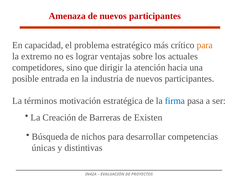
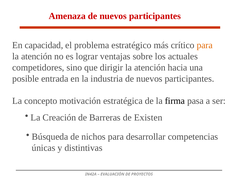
extremo: extremo -> atención (37, 56)
términos: términos -> concepto (41, 101)
firma colour: blue -> black (175, 101)
